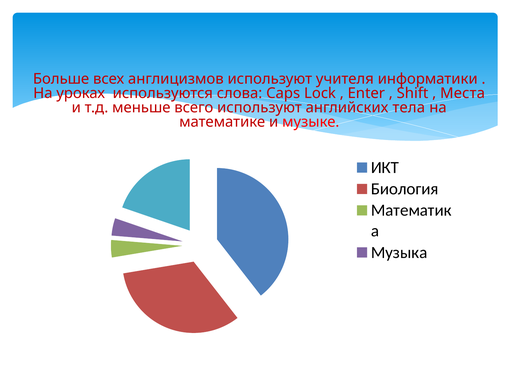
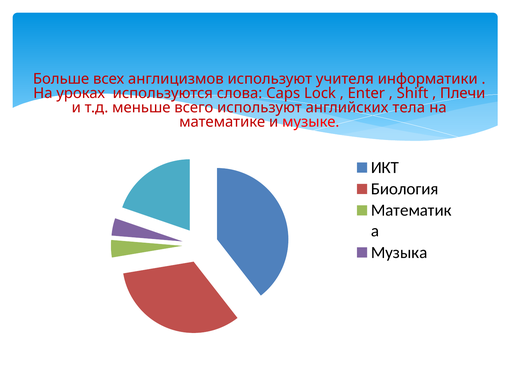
Места: Места -> Плечи (463, 93)
